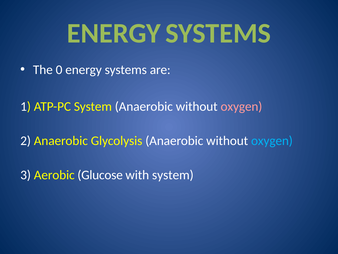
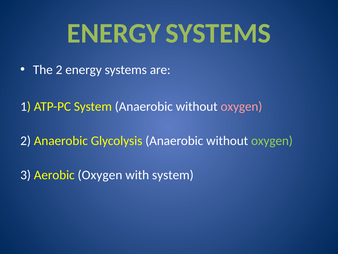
The 0: 0 -> 2 (59, 70)
oxygen colour: light blue -> light green (272, 140)
Aerobic Glucose: Glucose -> Oxygen (100, 175)
